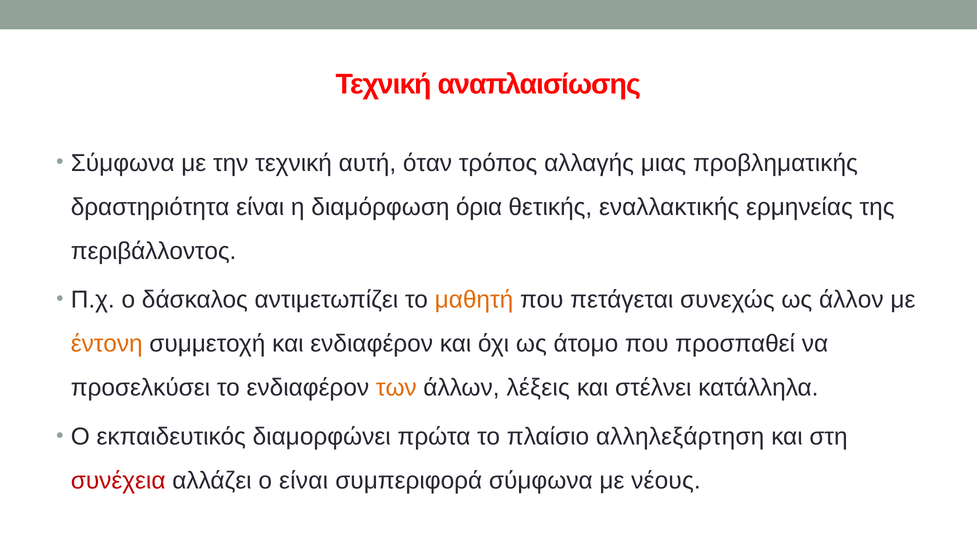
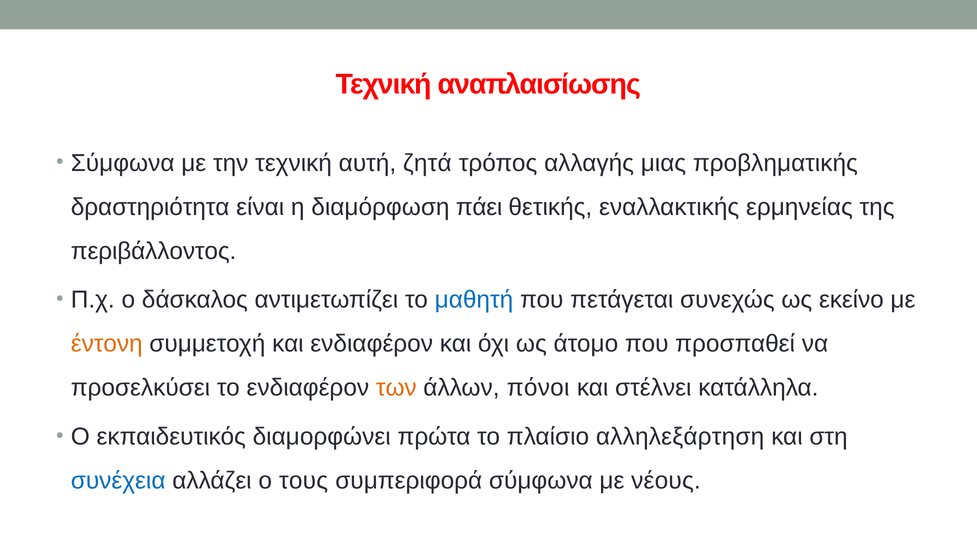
όταν: όταν -> ζητά (427, 163)
όρια: όρια -> πάει (479, 207)
μαθητή colour: orange -> blue (474, 300)
άλλον: άλλον -> εκείνο (851, 300)
λέξεις: λέξεις -> πόνοι (538, 388)
συνέχεια colour: red -> blue (118, 480)
ο είναι: είναι -> τους (304, 480)
